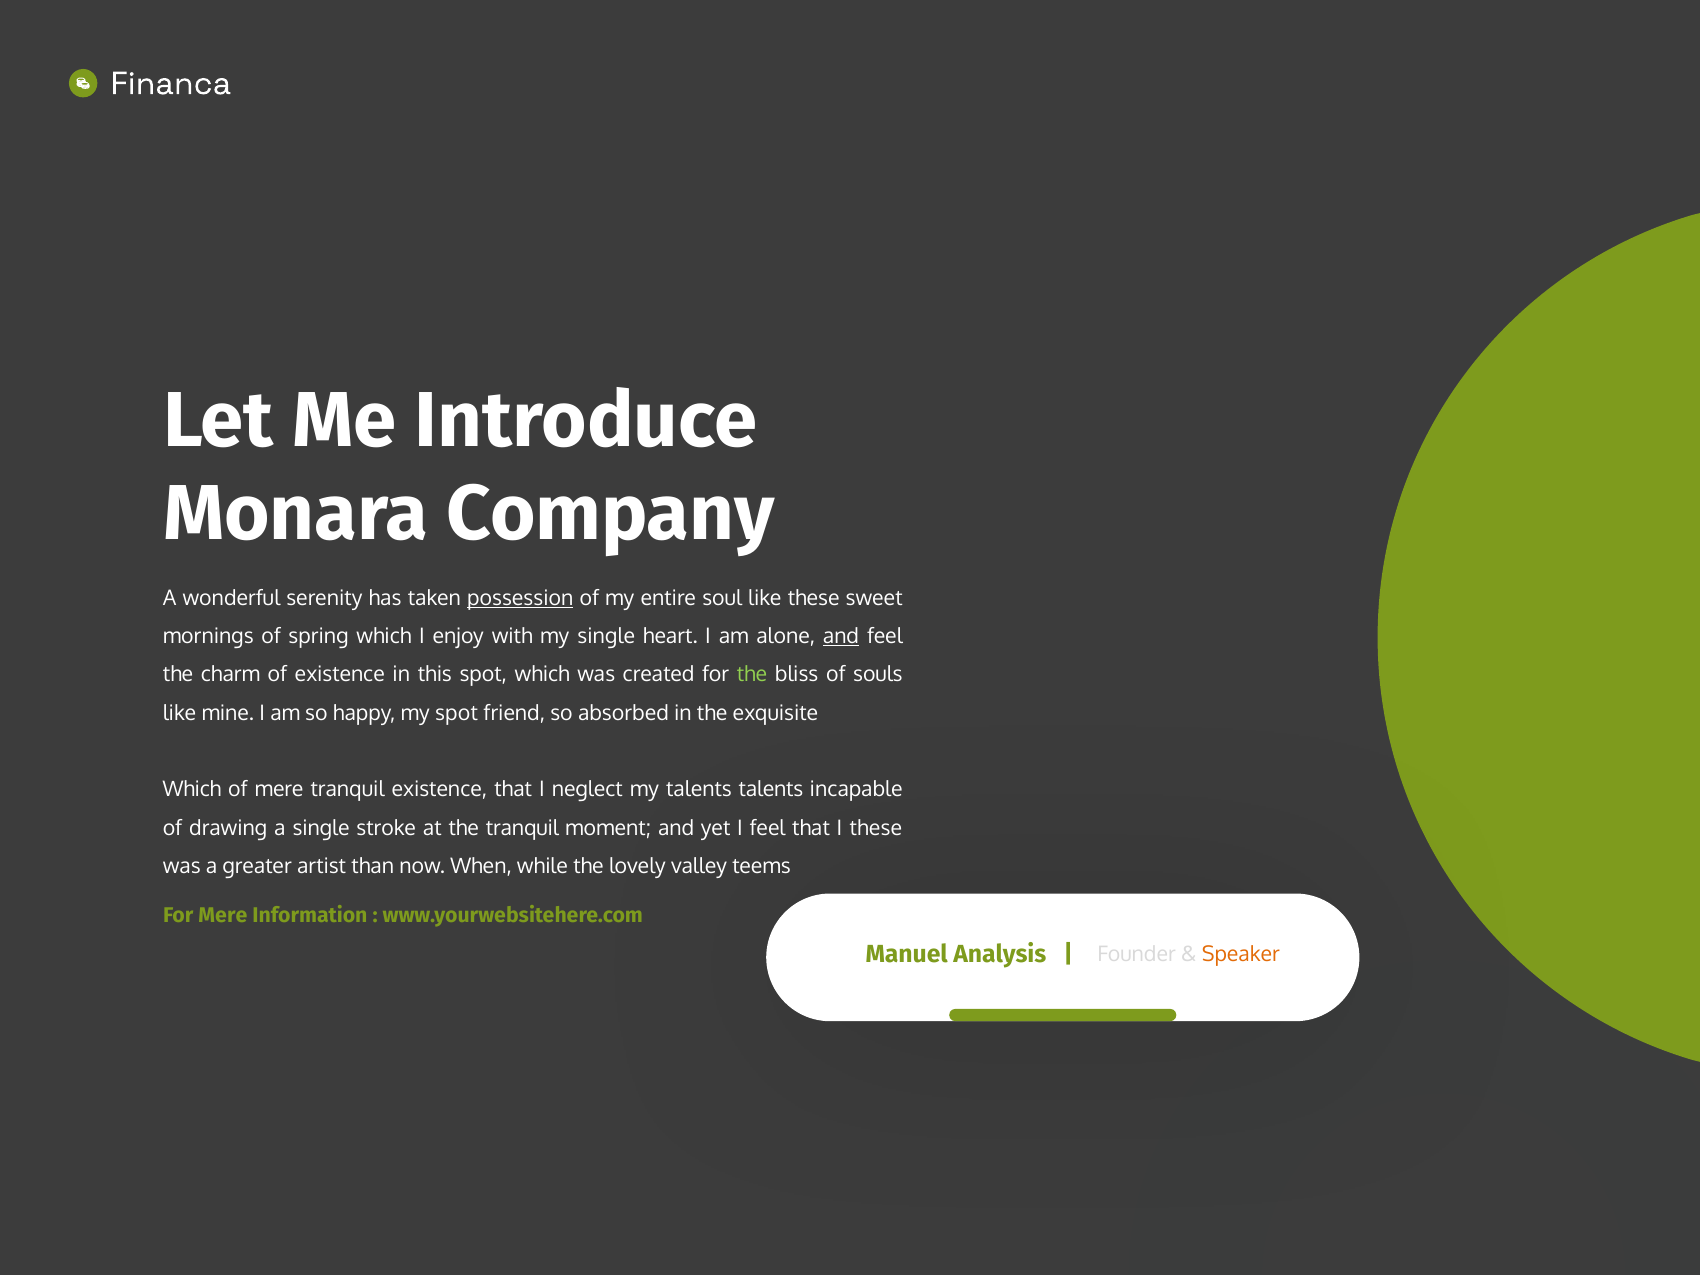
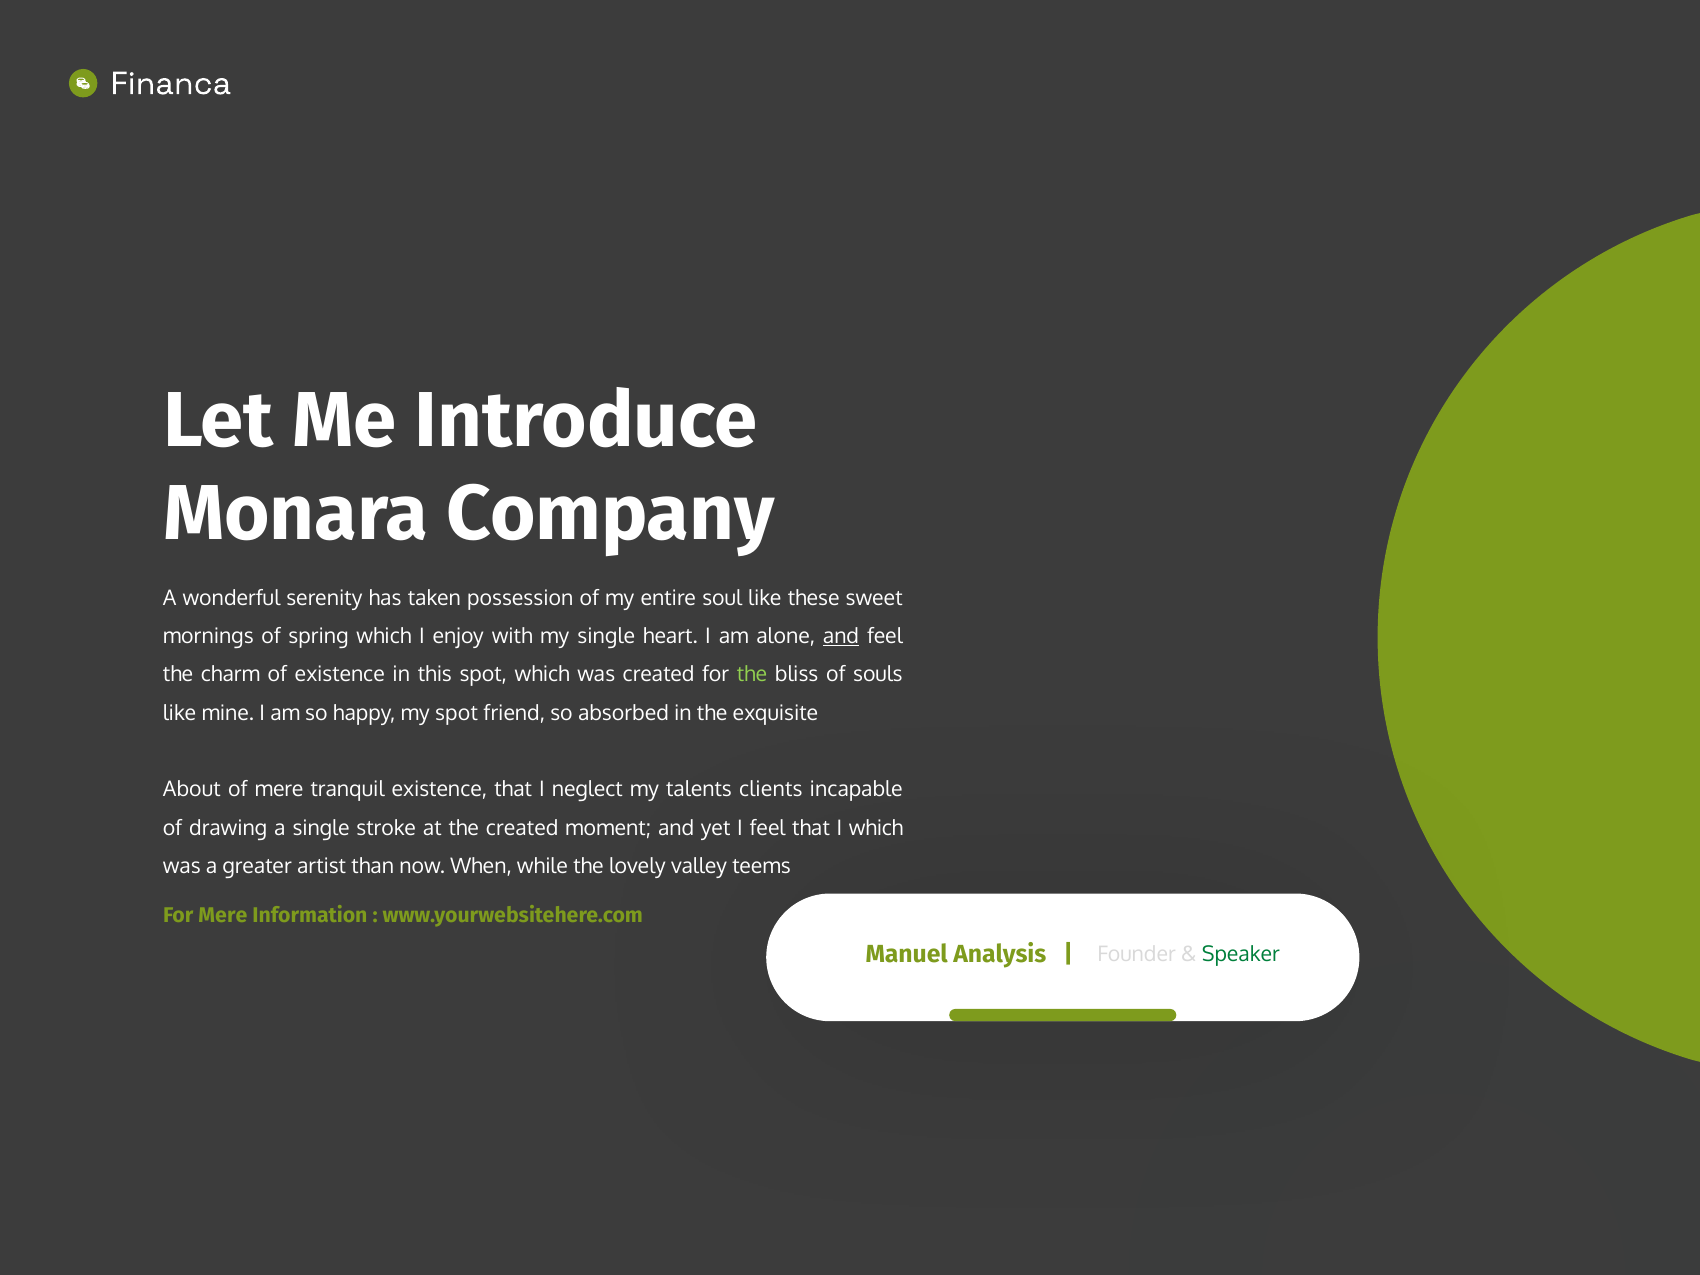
possession underline: present -> none (520, 598)
Which: Which -> About (192, 790)
talents talents: talents -> clients (771, 790)
the tranquil: tranquil -> created (522, 828)
I these: these -> which (876, 828)
Speaker colour: orange -> green (1241, 955)
